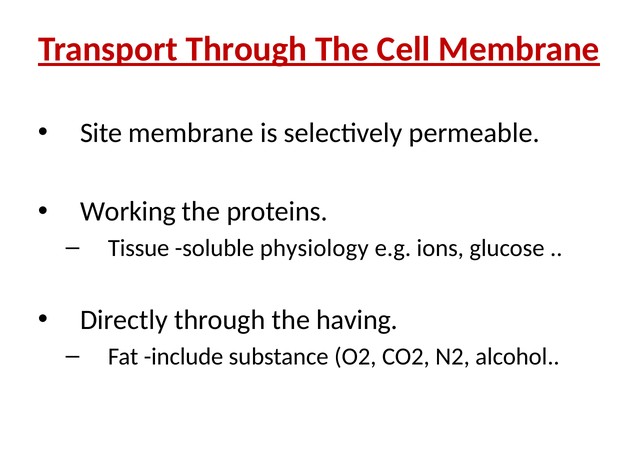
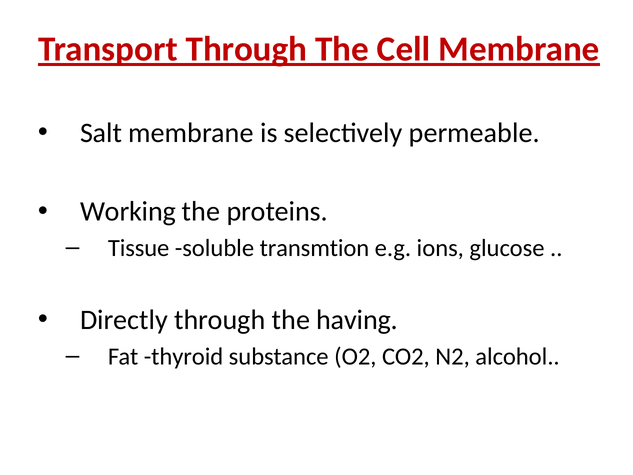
Site: Site -> Salt (101, 133)
physiology: physiology -> transmtion (314, 248)
include: include -> thyroid (184, 356)
